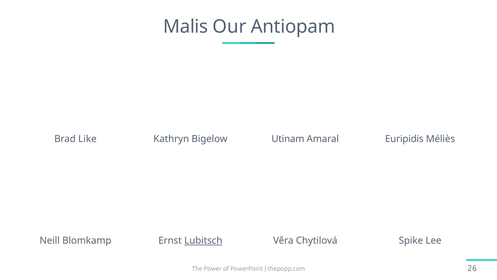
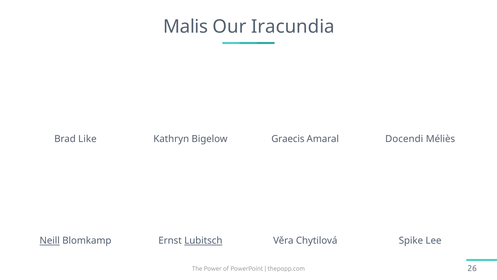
Antiopam: Antiopam -> Iracundia (293, 27)
Utinam: Utinam -> Graecis (288, 139)
Euripidis: Euripidis -> Docendi (404, 139)
Neill underline: none -> present (50, 240)
